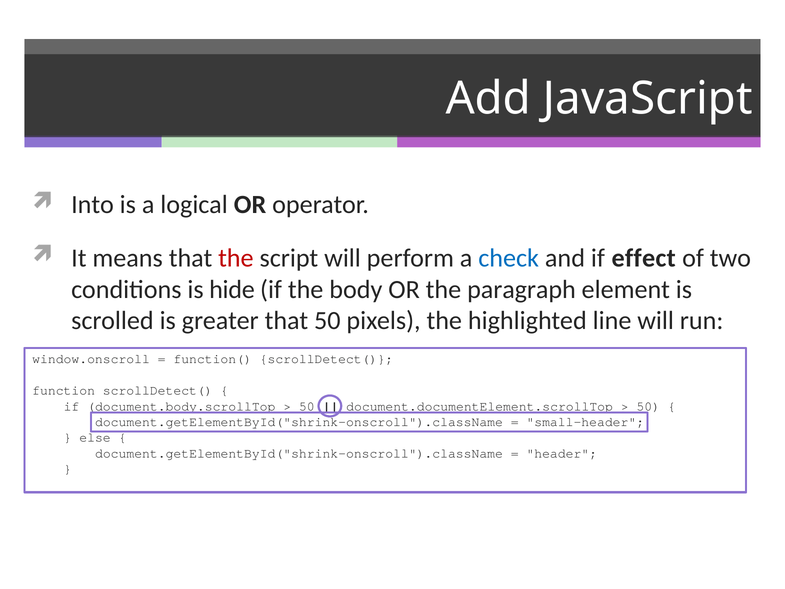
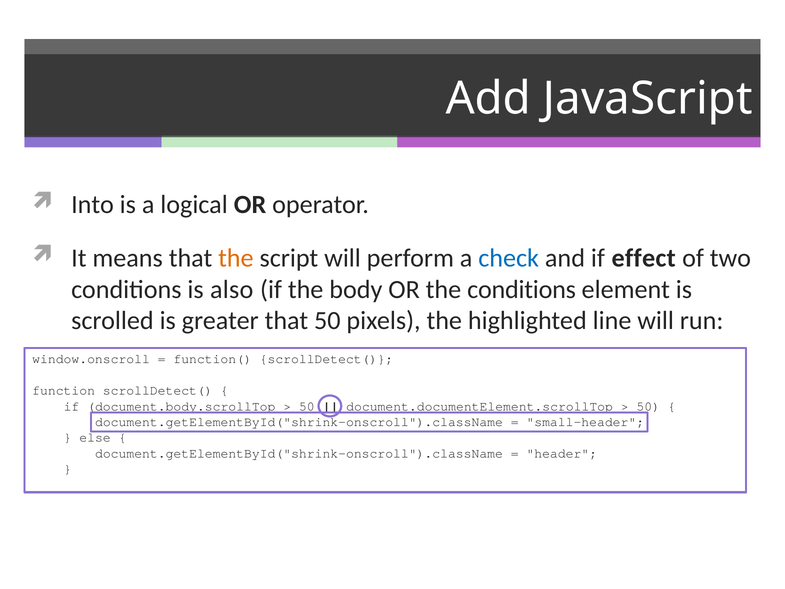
the colour: red -> orange (236, 258)
hide: hide -> also (232, 289)
the paragraph: paragraph -> conditions (522, 289)
